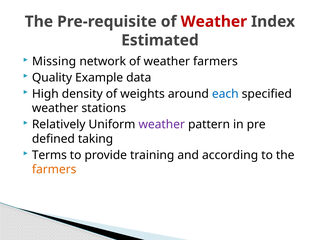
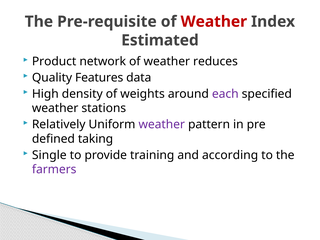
Missing: Missing -> Product (54, 61)
weather farmers: farmers -> reduces (215, 61)
Example: Example -> Features (99, 78)
each colour: blue -> purple (225, 94)
Terms: Terms -> Single (49, 155)
farmers colour: orange -> purple (54, 169)
